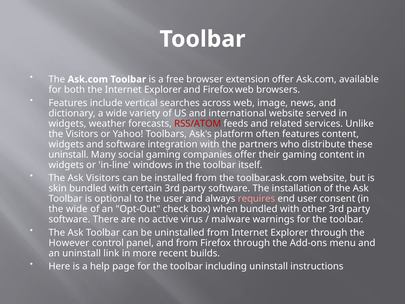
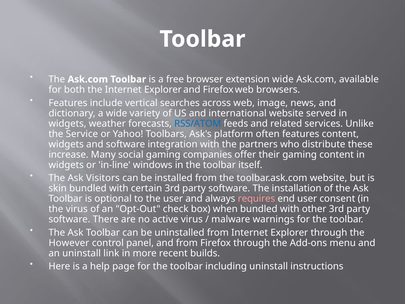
extension offer: offer -> wide (283, 79)
RSS/ATOM colour: red -> blue (198, 123)
the Visitors: Visitors -> Service (82, 134)
uninstall: uninstall -> increase (68, 154)
the wide: wide -> virus (77, 209)
